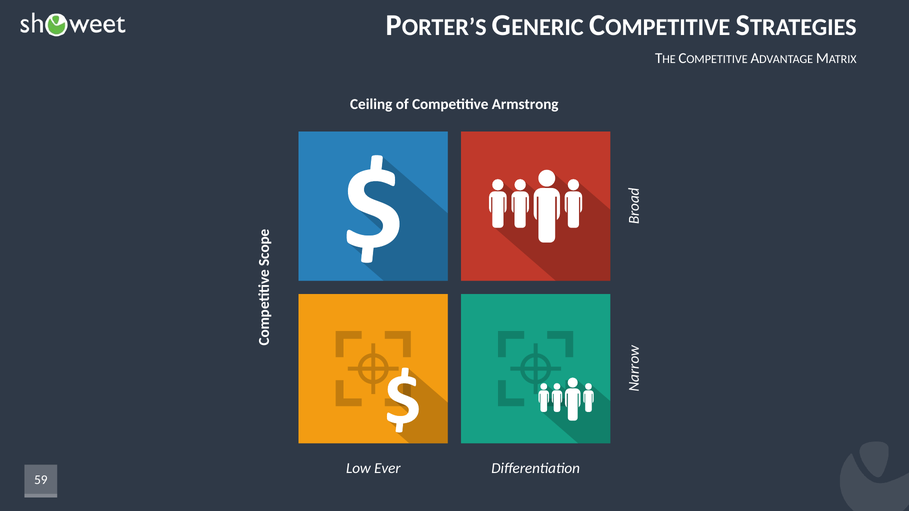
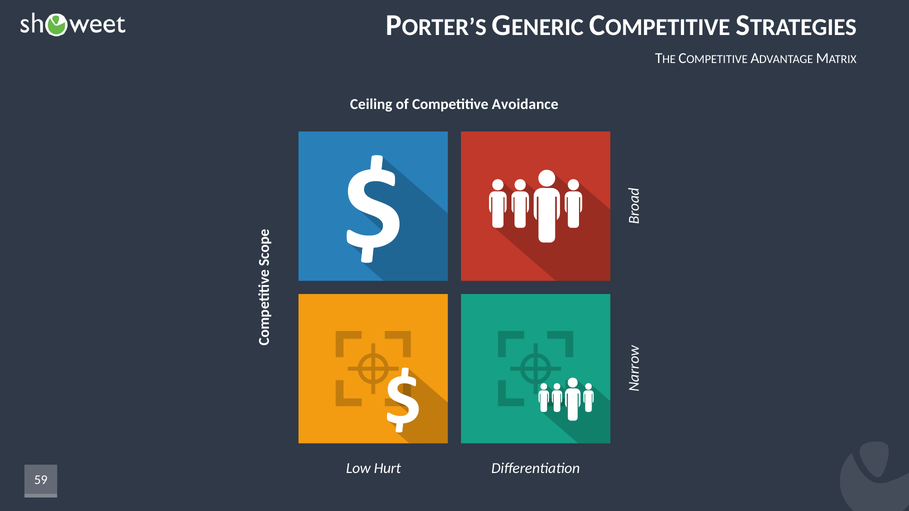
Armstrong: Armstrong -> Avoidance (525, 105)
Ever: Ever -> Hurt (387, 468)
